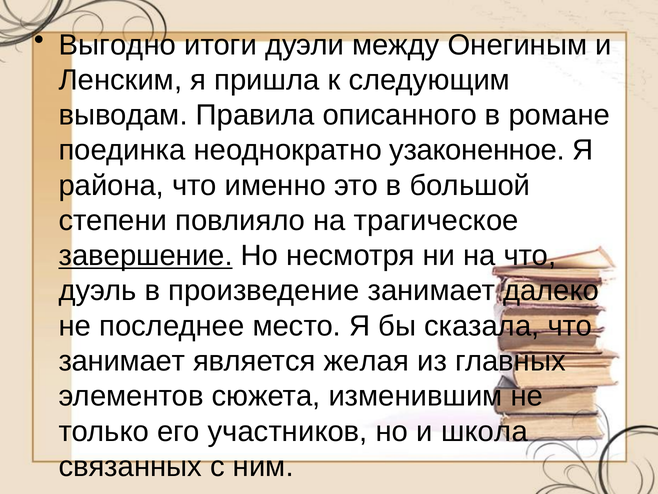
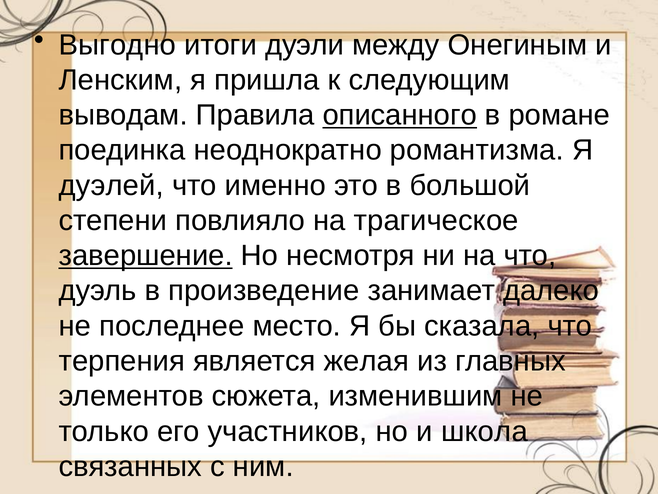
описанного underline: none -> present (400, 115)
узаконенное: узаконенное -> романтизма (477, 150)
района: района -> дуэлей (111, 185)
занимает: занимает -> терпения (122, 361)
